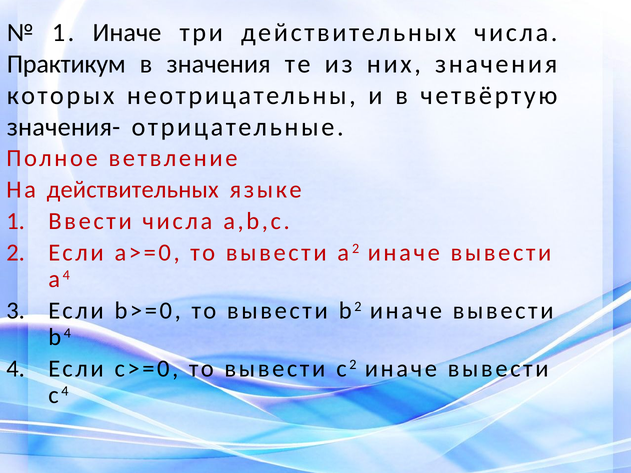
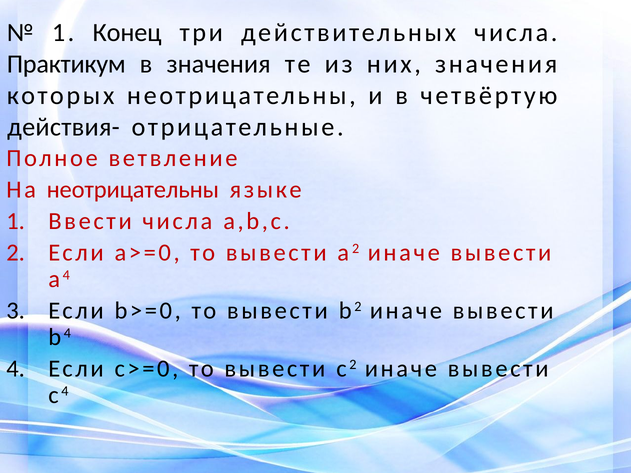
1 Иначе: Иначе -> Конец (127, 33)
значения-: значения- -> действия- (63, 127)
На действительных: действительных -> неотрицательны (133, 190)
